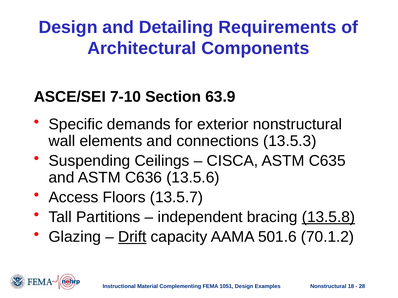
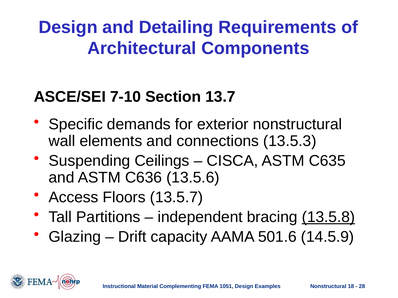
63.9: 63.9 -> 13.7 (220, 97)
Drift underline: present -> none (132, 237)
70.1.2: 70.1.2 -> 14.5.9 (328, 237)
